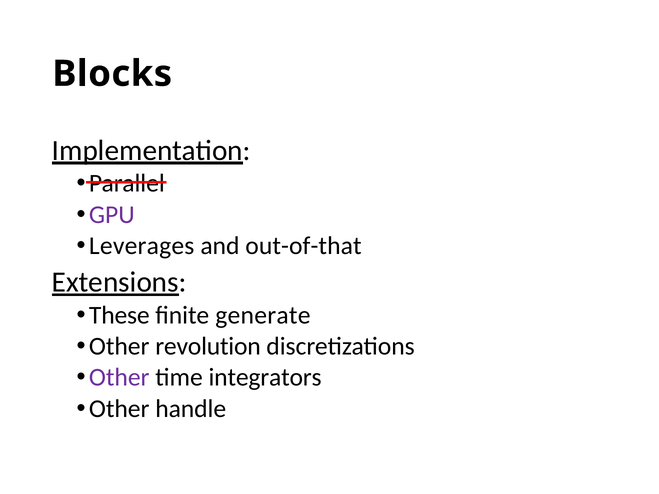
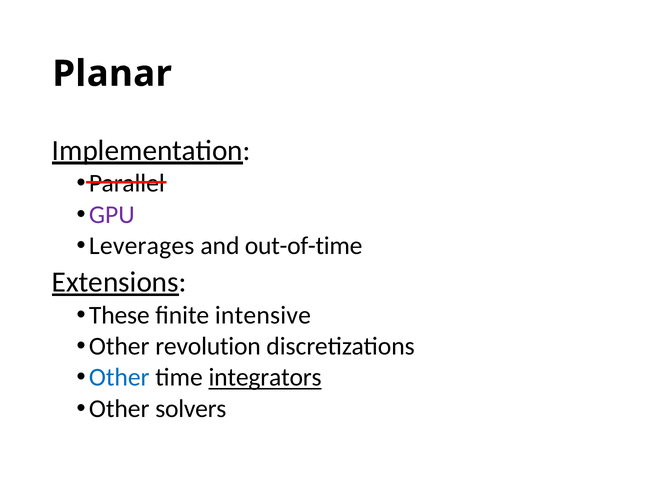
Blocks: Blocks -> Planar (112, 74)
out-of-that: out-of-that -> out-of-time (304, 246)
generate: generate -> intensive (263, 315)
Other colour: purple -> blue (119, 378)
integrators underline: none -> present (265, 378)
handle: handle -> solvers (191, 409)
